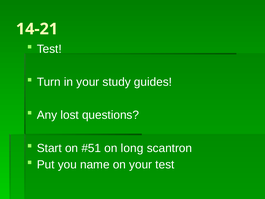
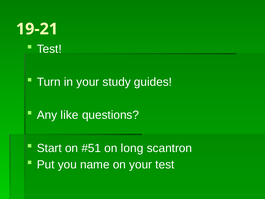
14-21: 14-21 -> 19-21 (37, 29)
lost: lost -> like (70, 115)
